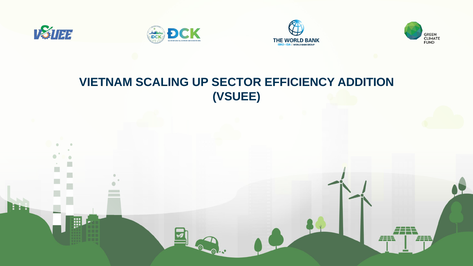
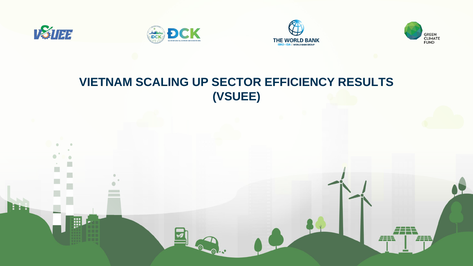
ADDITION: ADDITION -> RESULTS (366, 82)
